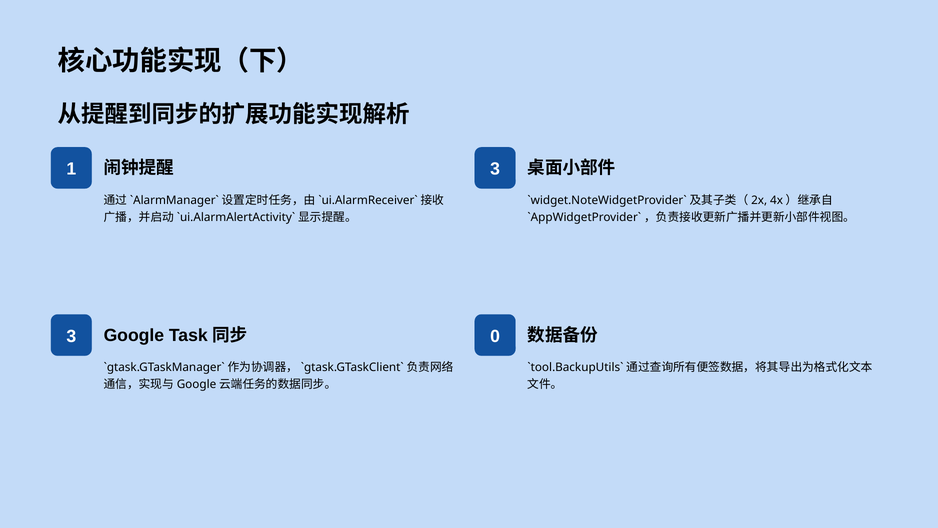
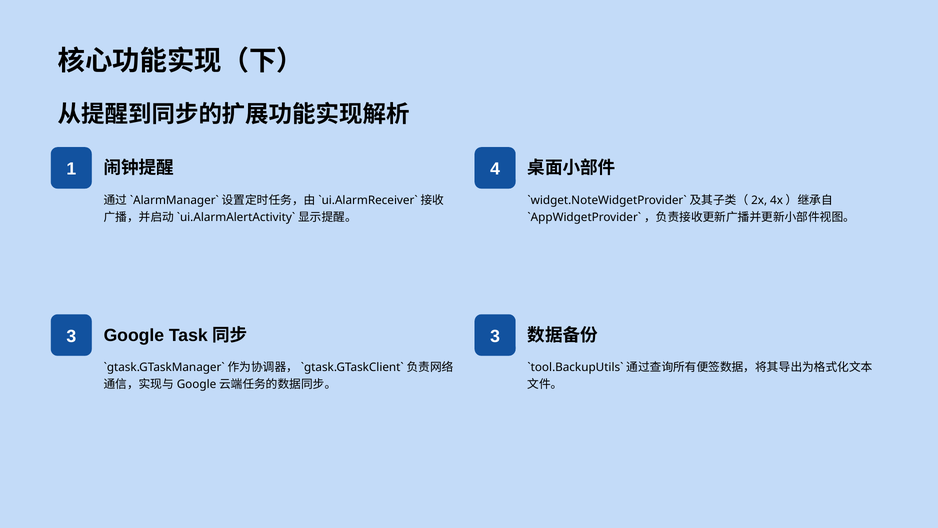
3: 3 -> 4 (495, 169)
0: 0 -> 3 (495, 336)
